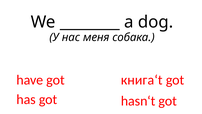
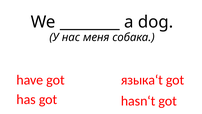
книга‘t: книга‘t -> языка‘t (142, 80)
